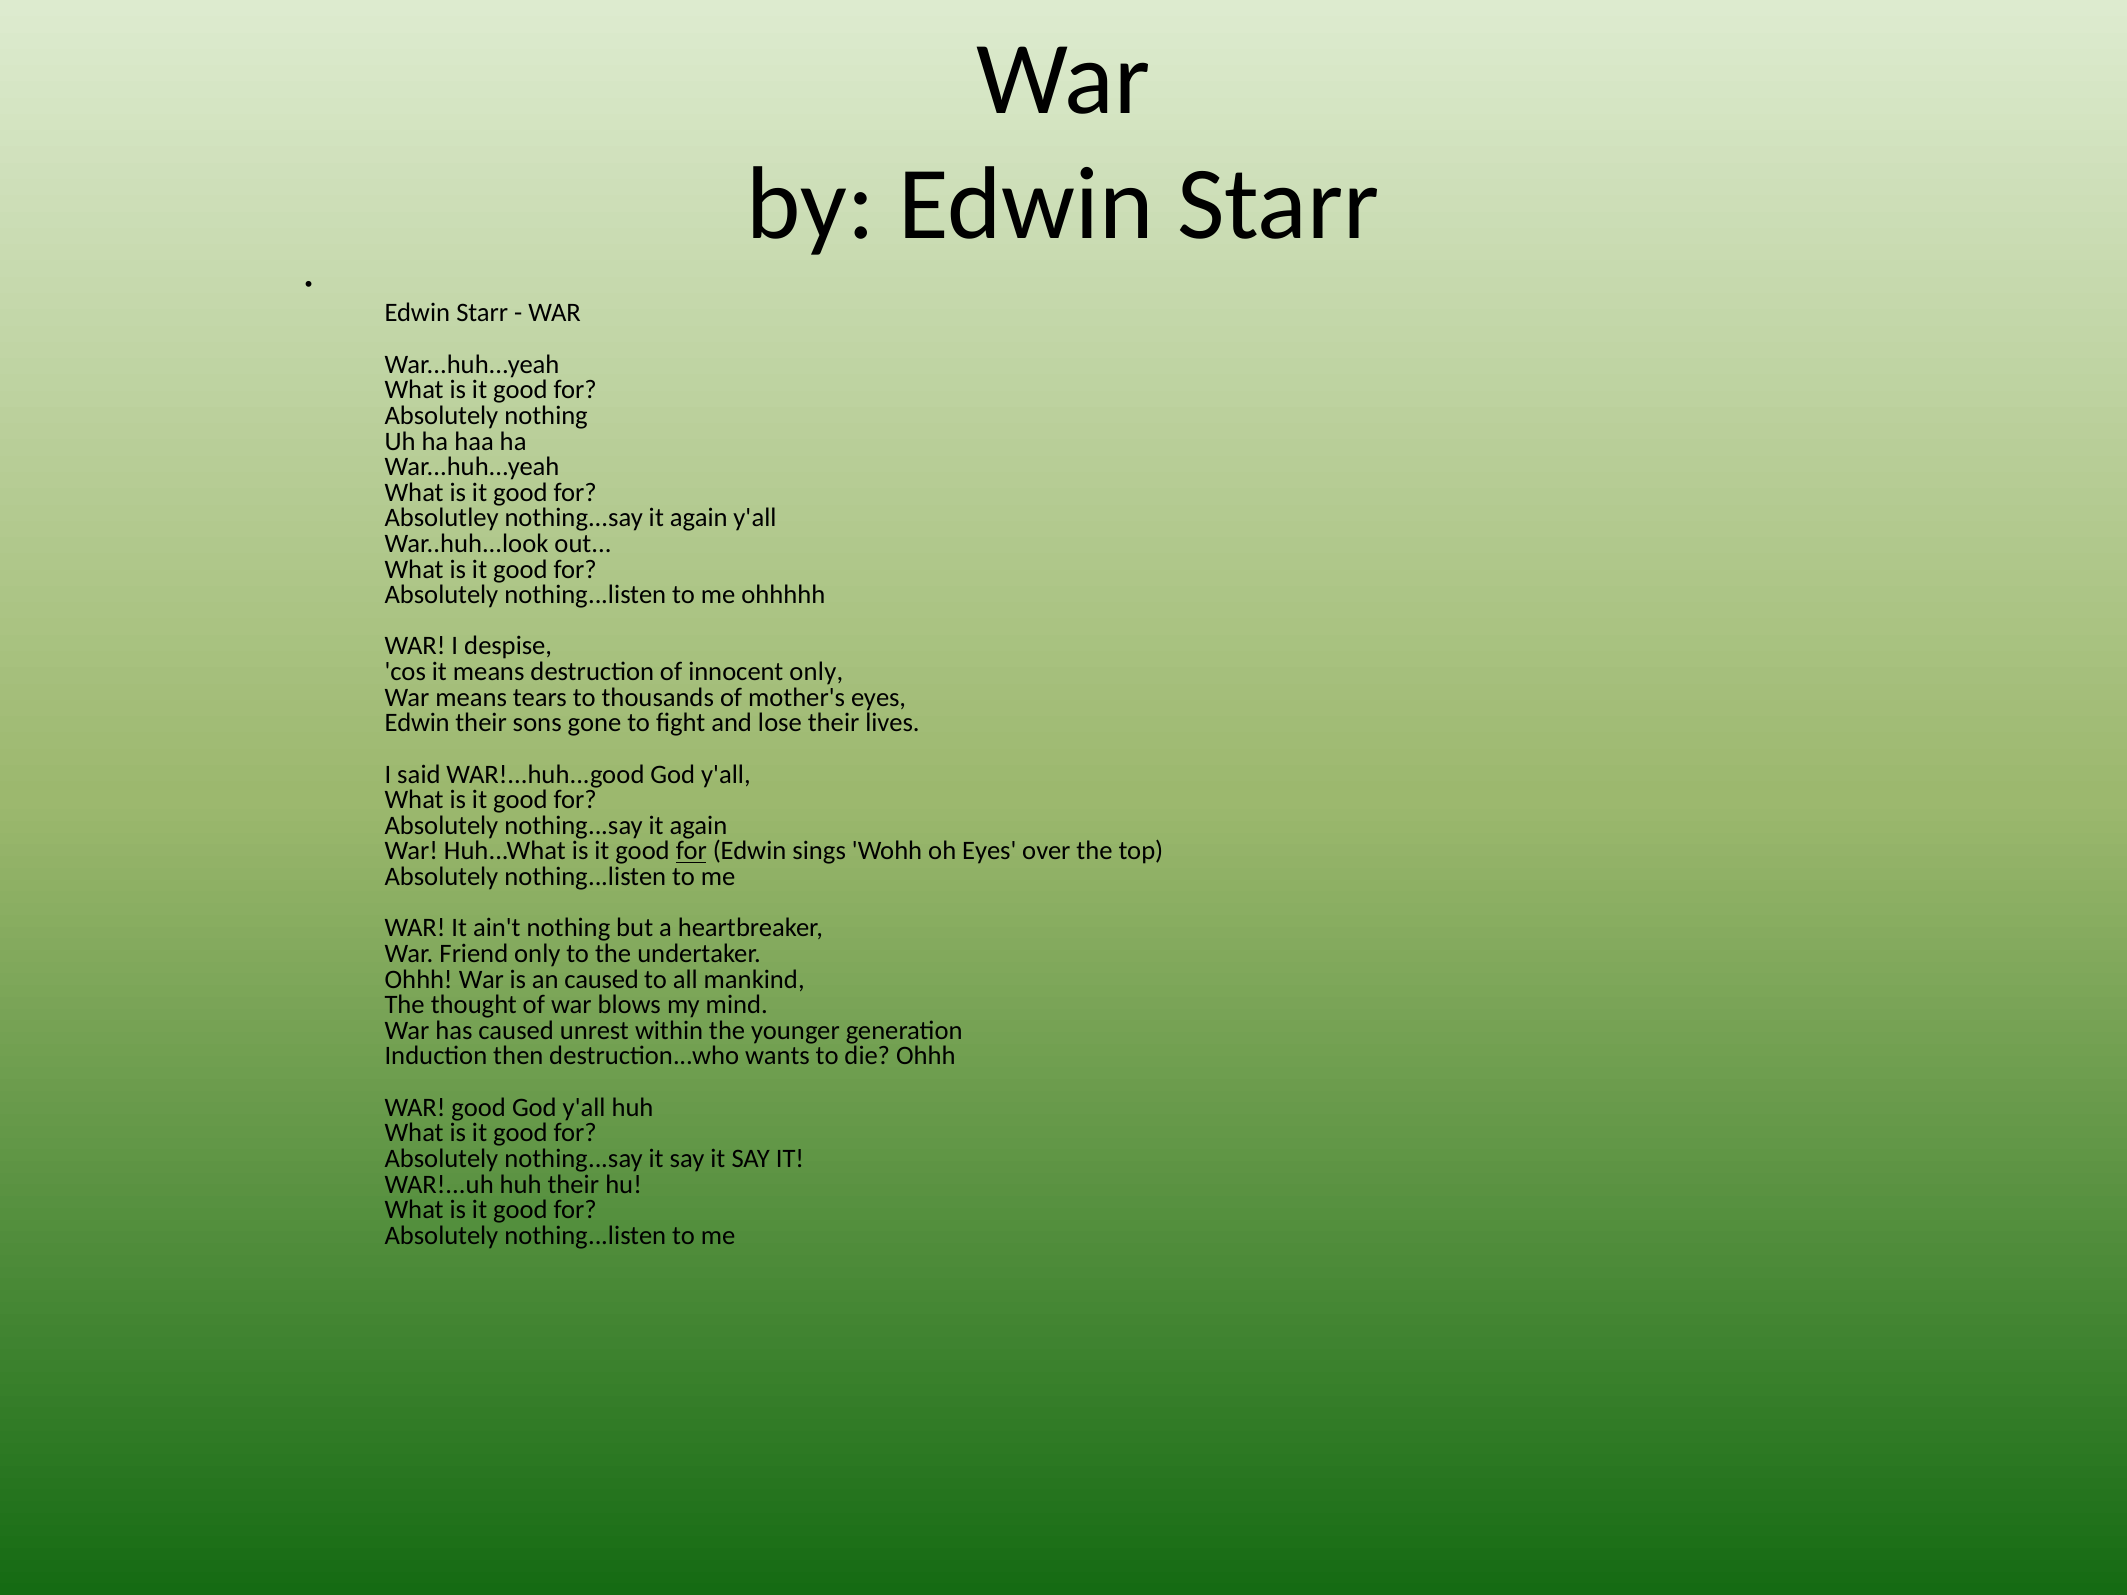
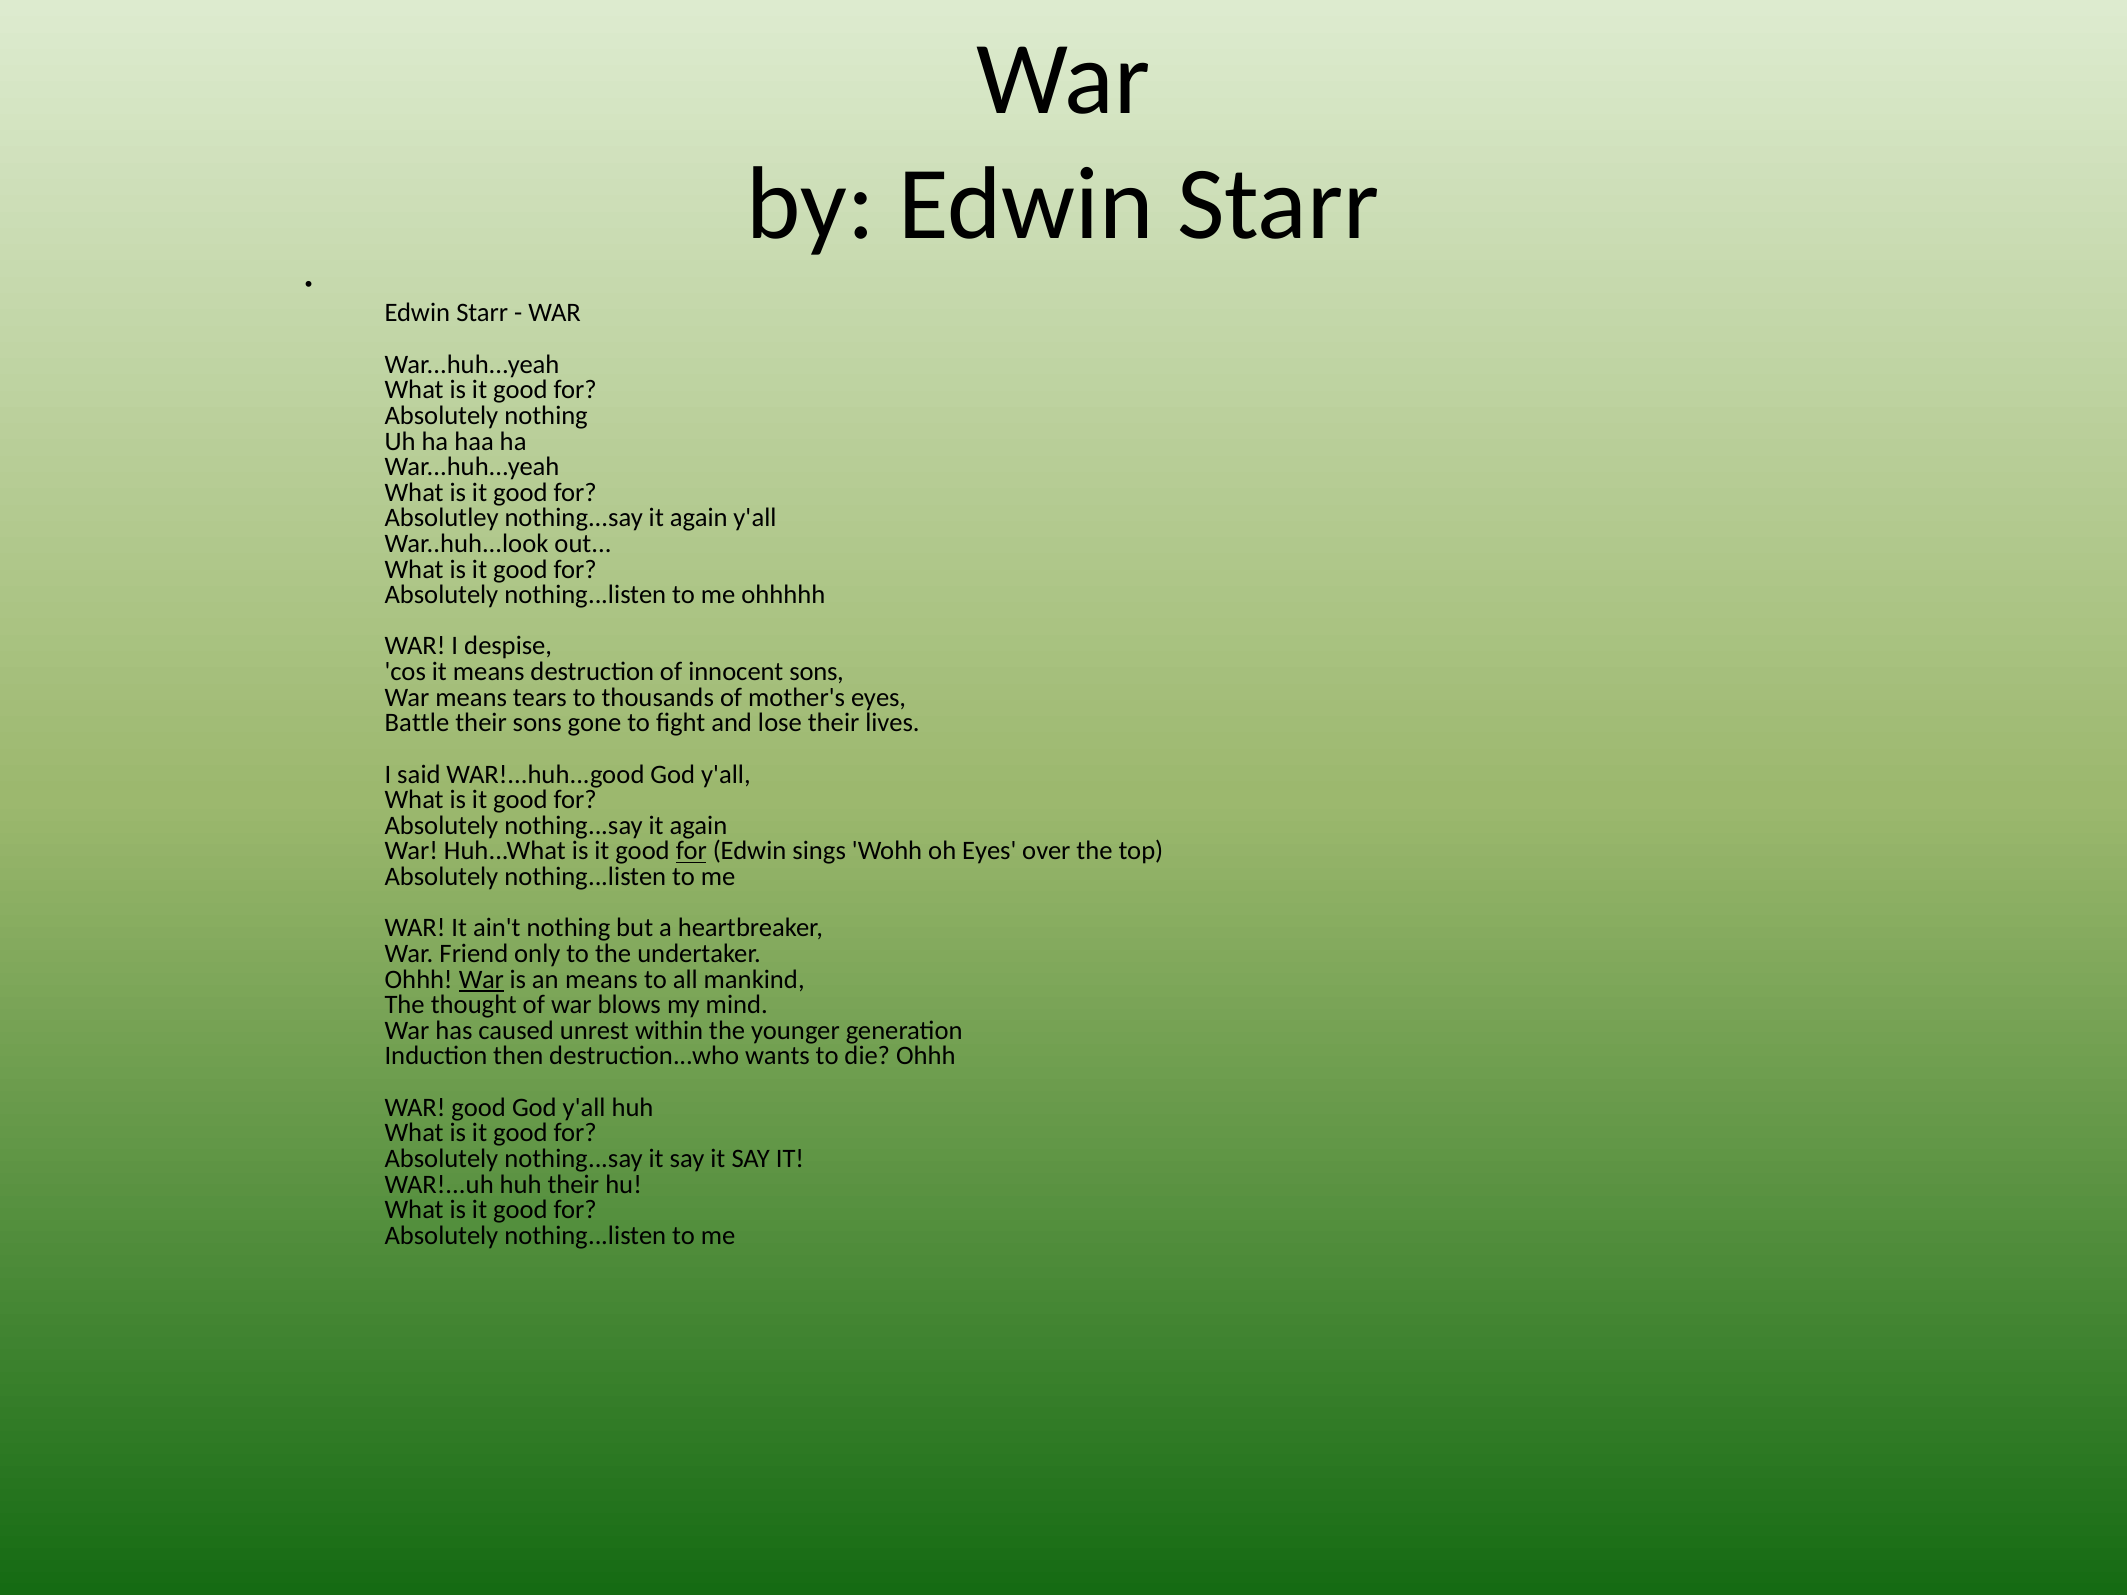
innocent only: only -> sons (817, 672)
Edwin: Edwin -> Battle (417, 723)
War underline: none -> present (481, 979)
an caused: caused -> means (601, 979)
